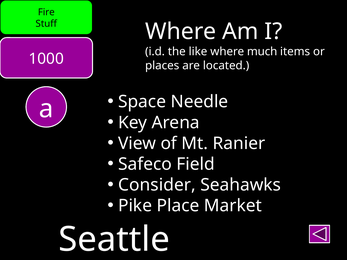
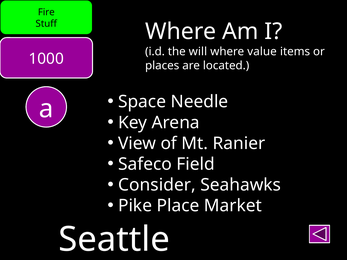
like: like -> will (198, 52)
much: much -> value (262, 52)
